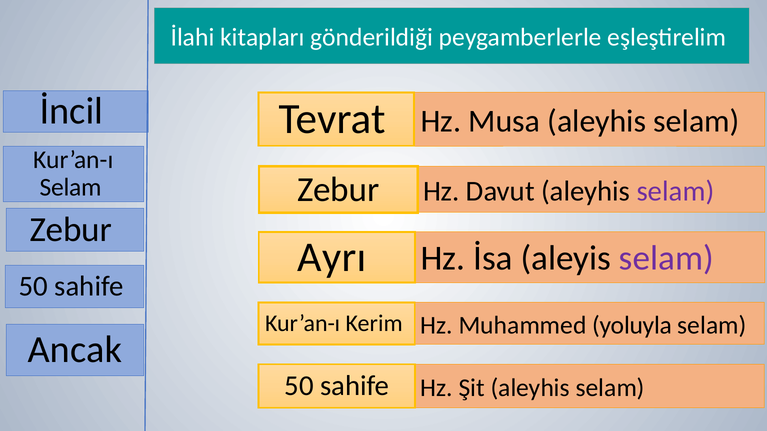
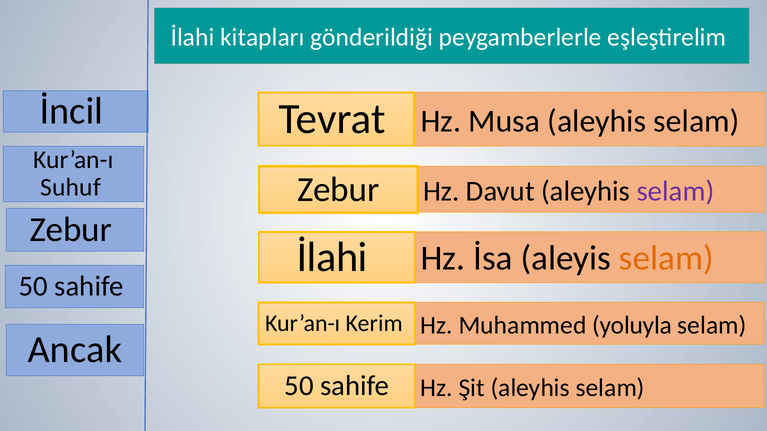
Selam: Selam -> Suhuf (71, 188)
Ayrı: Ayrı -> İlahi (332, 258)
selam colour: purple -> orange (666, 259)
